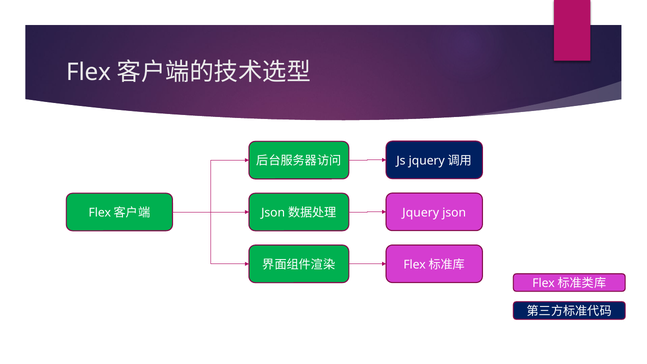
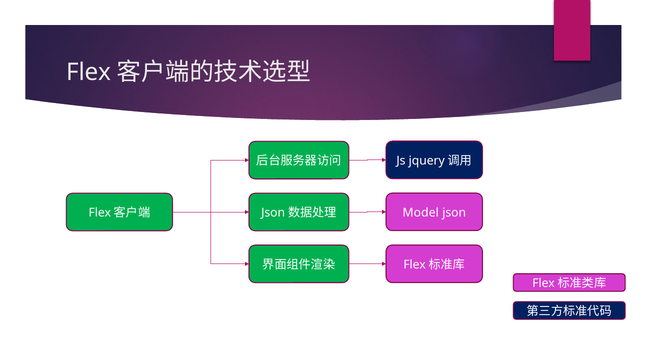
Jquery: Jquery -> Model (421, 213)
